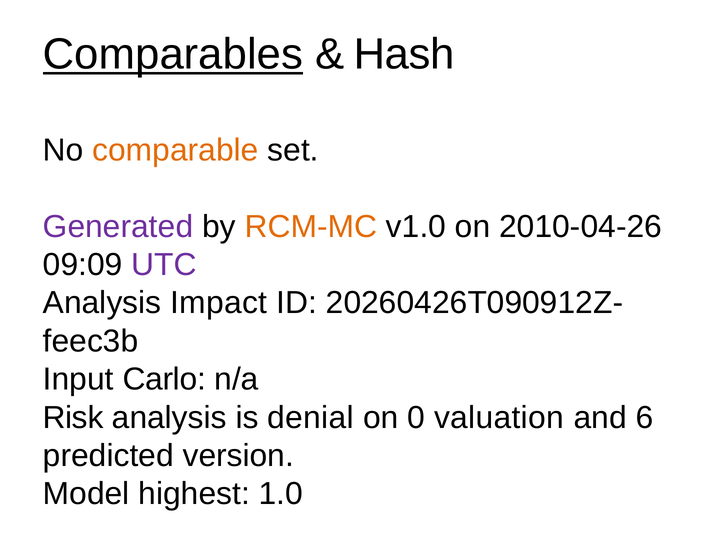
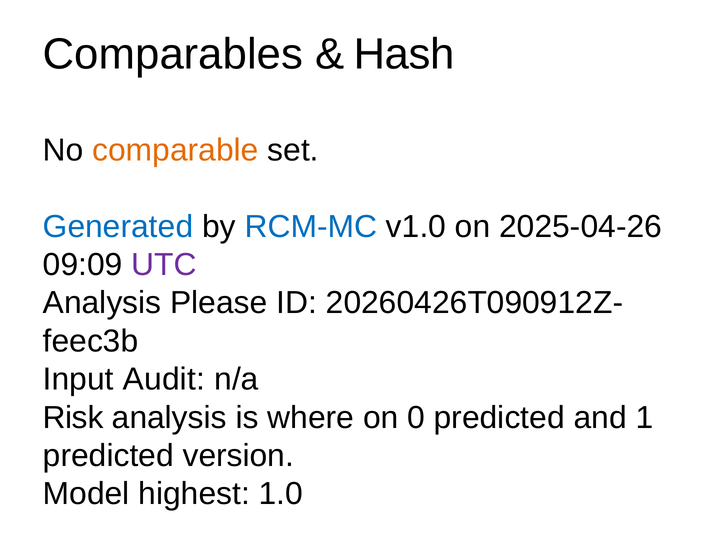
Comparables underline: present -> none (173, 54)
Generated colour: purple -> blue (118, 227)
RCM-MC colour: orange -> blue (311, 227)
2010-04-26: 2010-04-26 -> 2025-04-26 (581, 227)
Impact: Impact -> Please (219, 303)
Carlo: Carlo -> Audit (164, 379)
denial: denial -> where (311, 418)
0 valuation: valuation -> predicted (499, 418)
6: 6 -> 1 (644, 418)
